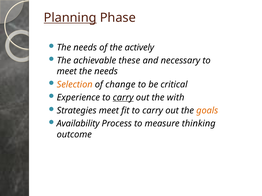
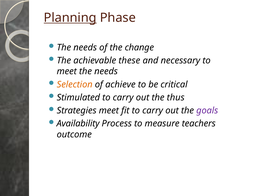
actively: actively -> change (139, 48)
change: change -> achieve (120, 85)
Experience: Experience -> Stimulated (78, 98)
carry underline: present -> none (123, 98)
with: with -> thus (176, 98)
goals colour: orange -> purple (207, 111)
thinking: thinking -> teachers (199, 124)
